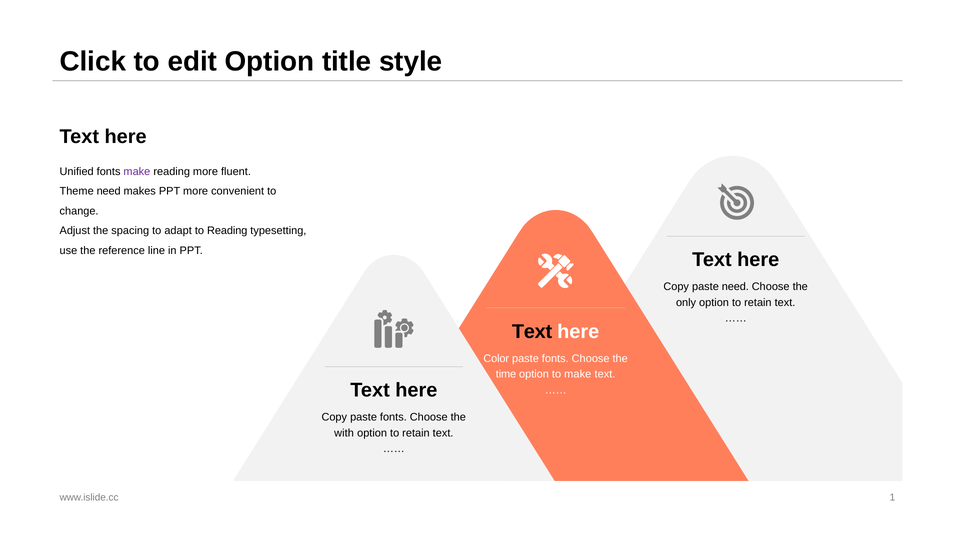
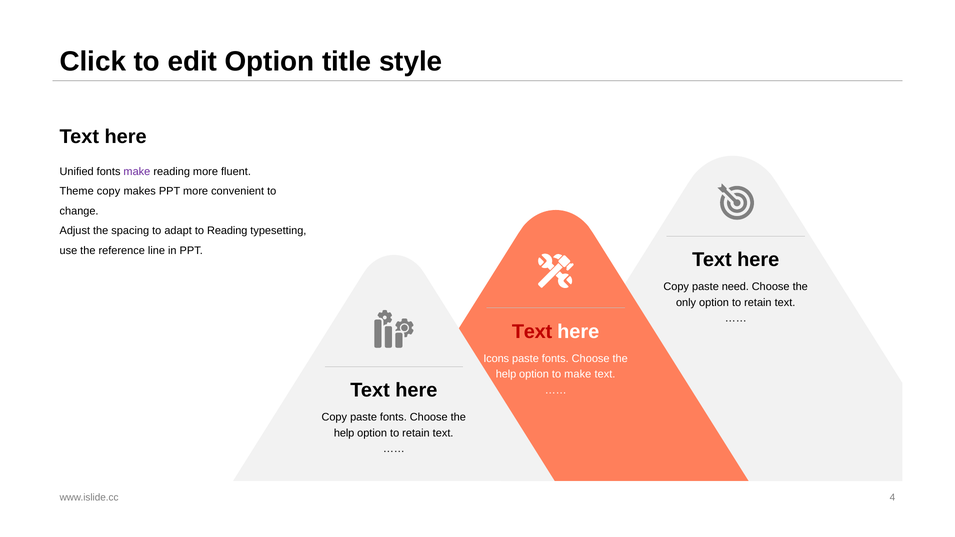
Theme need: need -> copy (109, 191)
Text colour: black -> red (532, 332)
Color: Color -> Icons (496, 359)
time: time -> help (506, 374)
with: with -> help (344, 433)
1: 1 -> 4 (892, 498)
